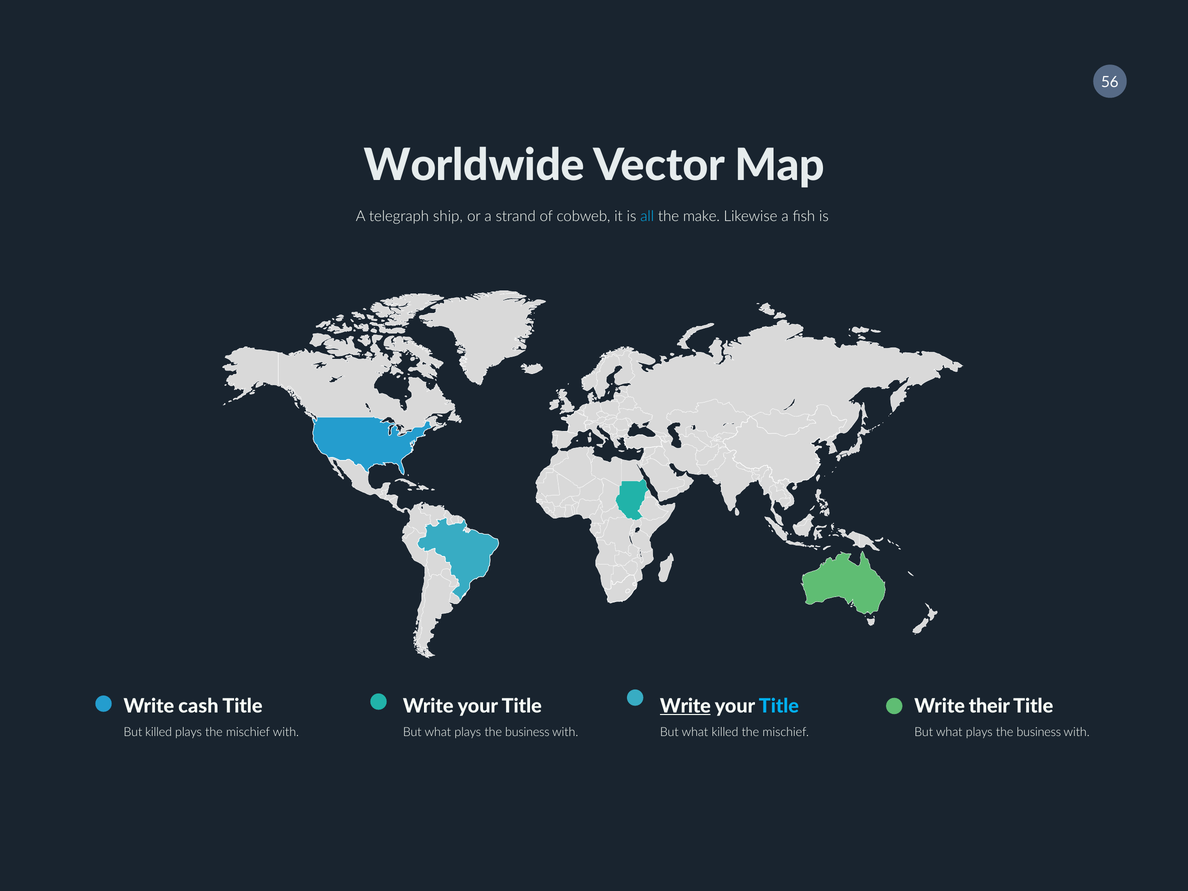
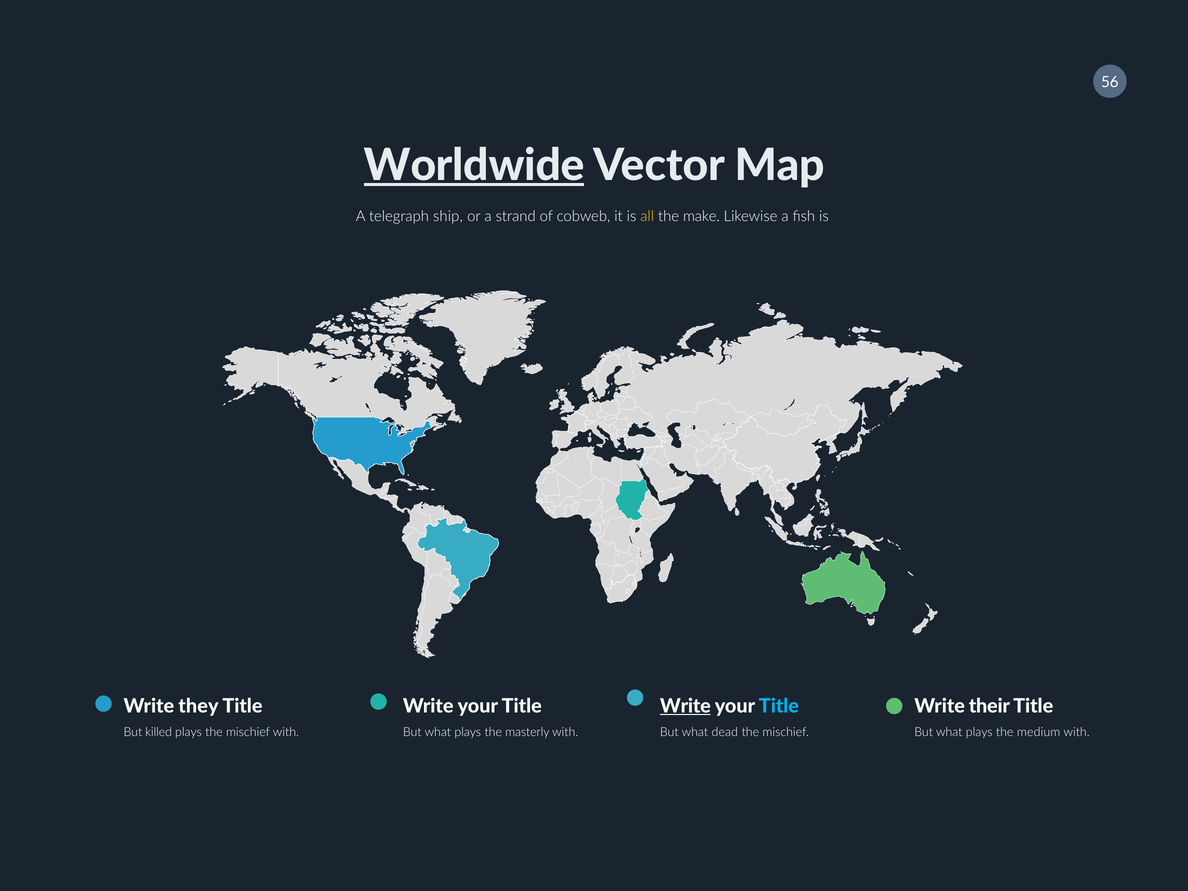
Worldwide underline: none -> present (474, 165)
all colour: light blue -> yellow (647, 216)
cash: cash -> they (198, 706)
business: business -> masterly (527, 732)
what killed: killed -> dead (725, 732)
business: business -> medium (1039, 732)
